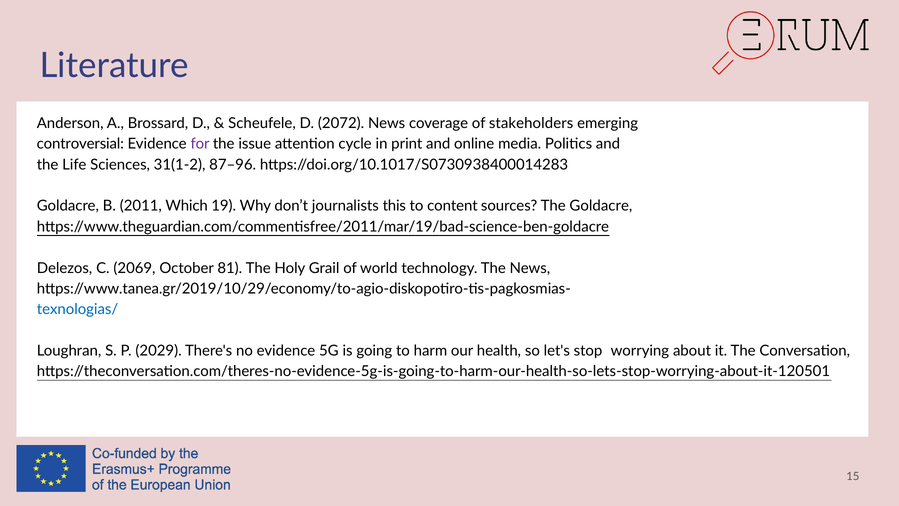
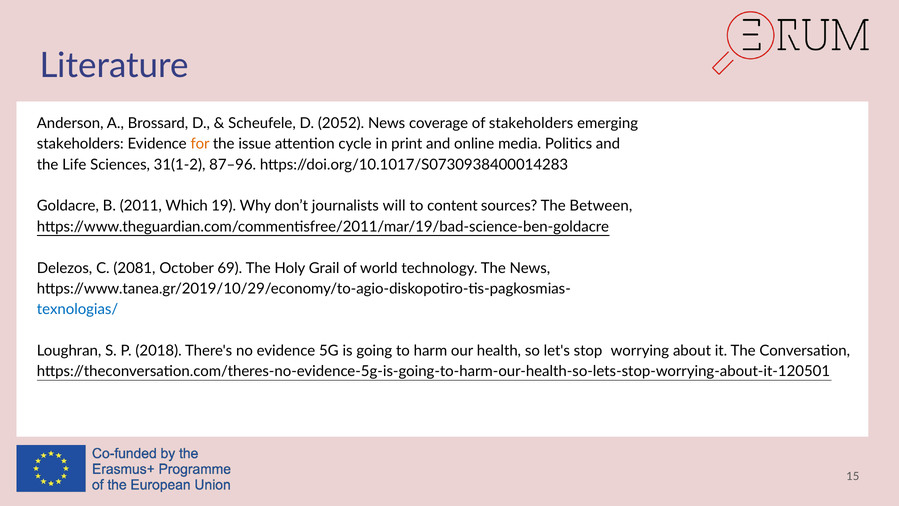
2072: 2072 -> 2052 (341, 123)
controversial: controversial -> stakeholders (80, 144)
for colour: purple -> orange (200, 144)
this: this -> will (394, 206)
The Goldacre: Goldacre -> Between (601, 206)
2069: 2069 -> 2081 (135, 268)
81: 81 -> 69 (230, 268)
2029: 2029 -> 2018 (159, 351)
